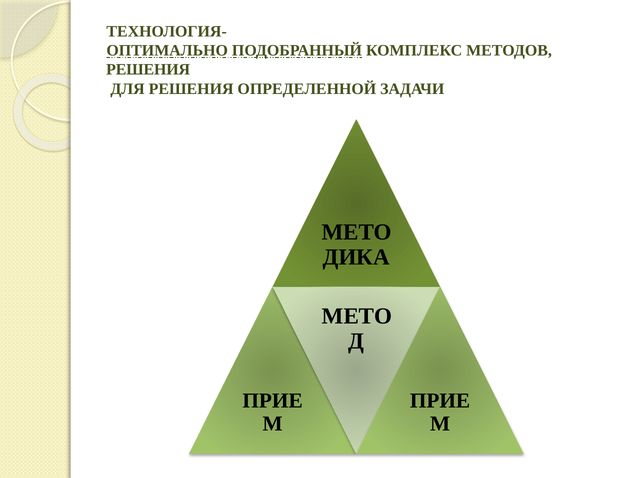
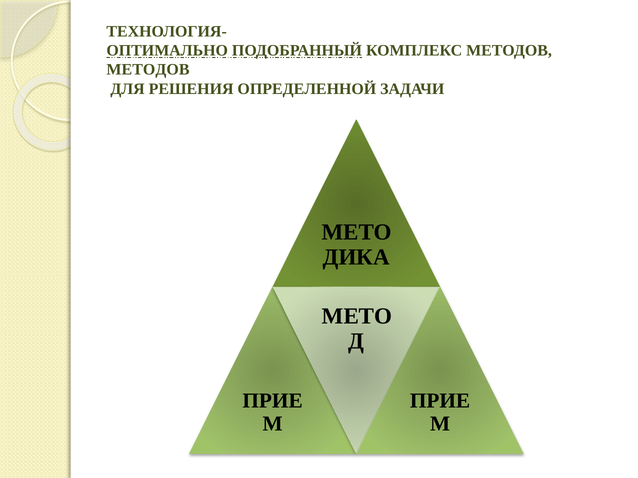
РЕШЕНИЯ: РЕШЕНИЯ -> МЕТОДОВ (148, 70)
